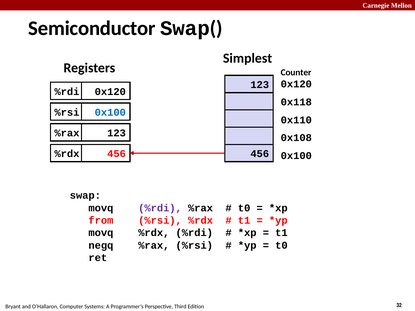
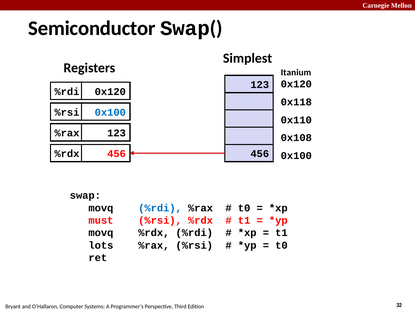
Counter: Counter -> Itanium (296, 72)
%rdi colour: purple -> blue (160, 208)
from: from -> must (101, 221)
negq: negq -> lots (101, 245)
